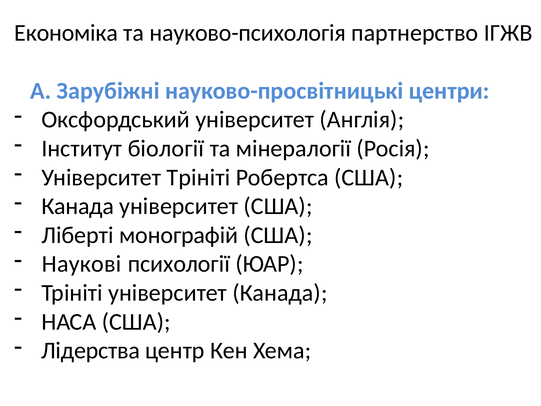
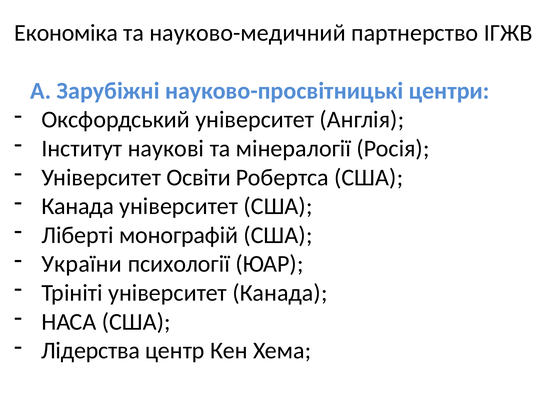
науково-психологія: науково-психологія -> науково-медичний (248, 33)
біології: біології -> наукові (166, 148)
Університет Трініті: Трініті -> Освіти (199, 177)
Наукові: Наукові -> України (82, 264)
